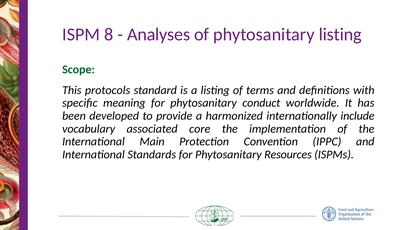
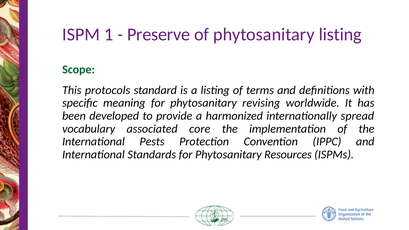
8: 8 -> 1 (109, 34)
Analyses: Analyses -> Preserve (159, 34)
conduct: conduct -> revising (261, 103)
include: include -> spread (357, 116)
Main: Main -> Pests (152, 142)
